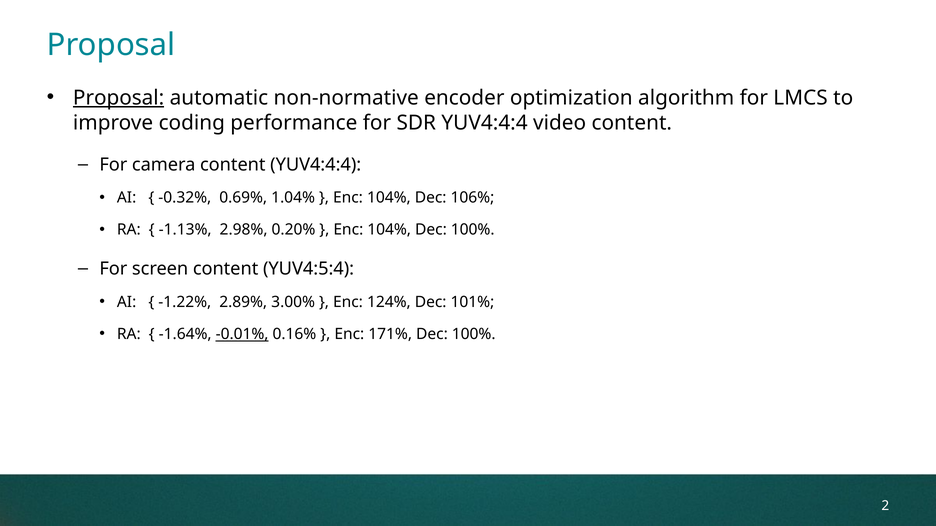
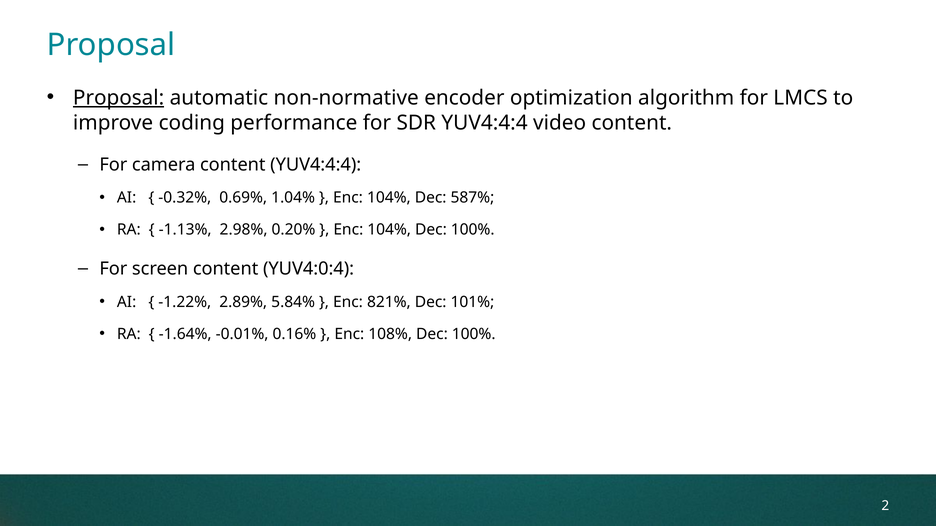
106%: 106% -> 587% (472, 198)
YUV4:5:4: YUV4:5:4 -> YUV4:0:4 (309, 269)
3.00%: 3.00% -> 5.84% (293, 302)
124%: 124% -> 821% (389, 302)
-0.01% underline: present -> none (242, 334)
171%: 171% -> 108% (390, 334)
